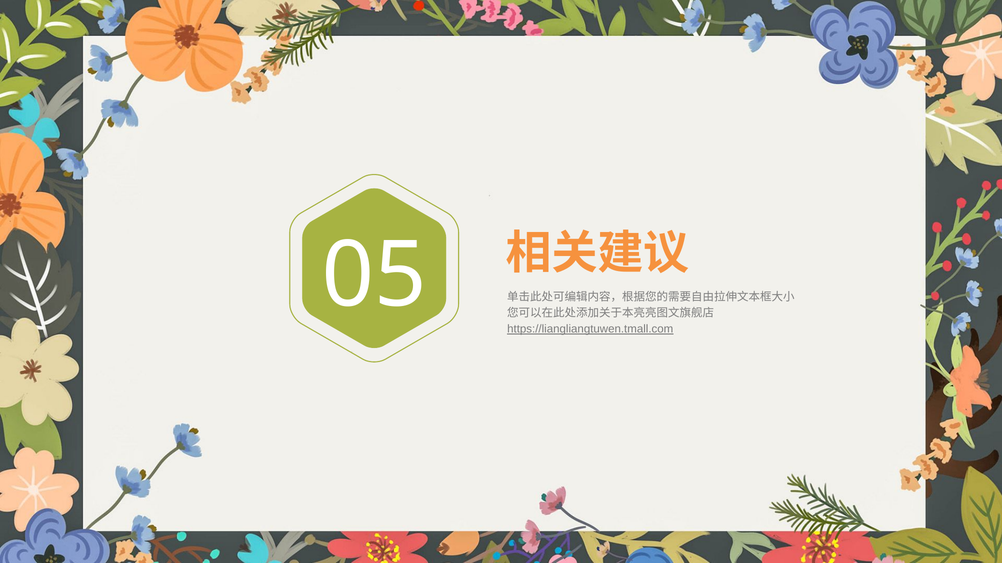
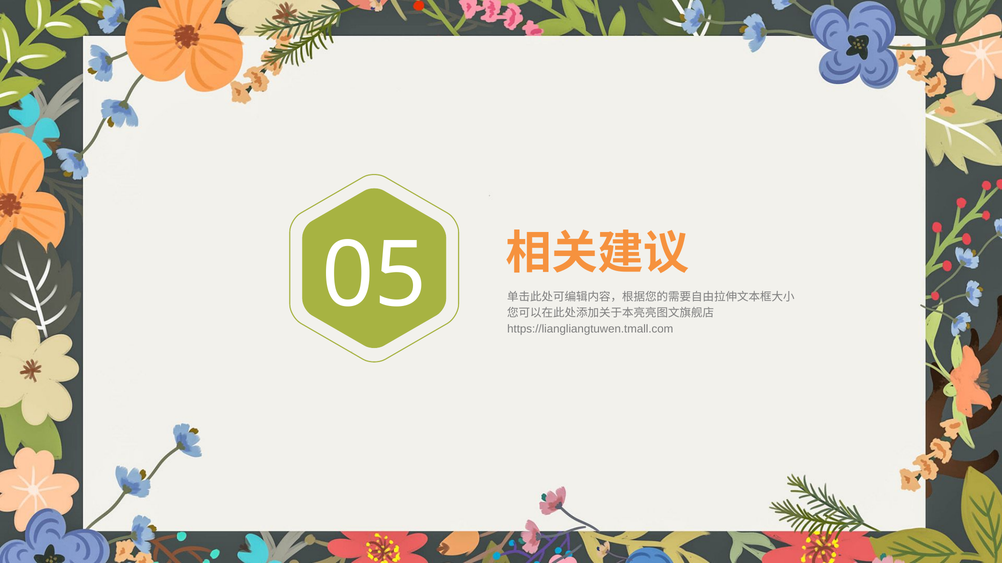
https://liangliangtuwen.tmall.com underline: present -> none (590, 329)
